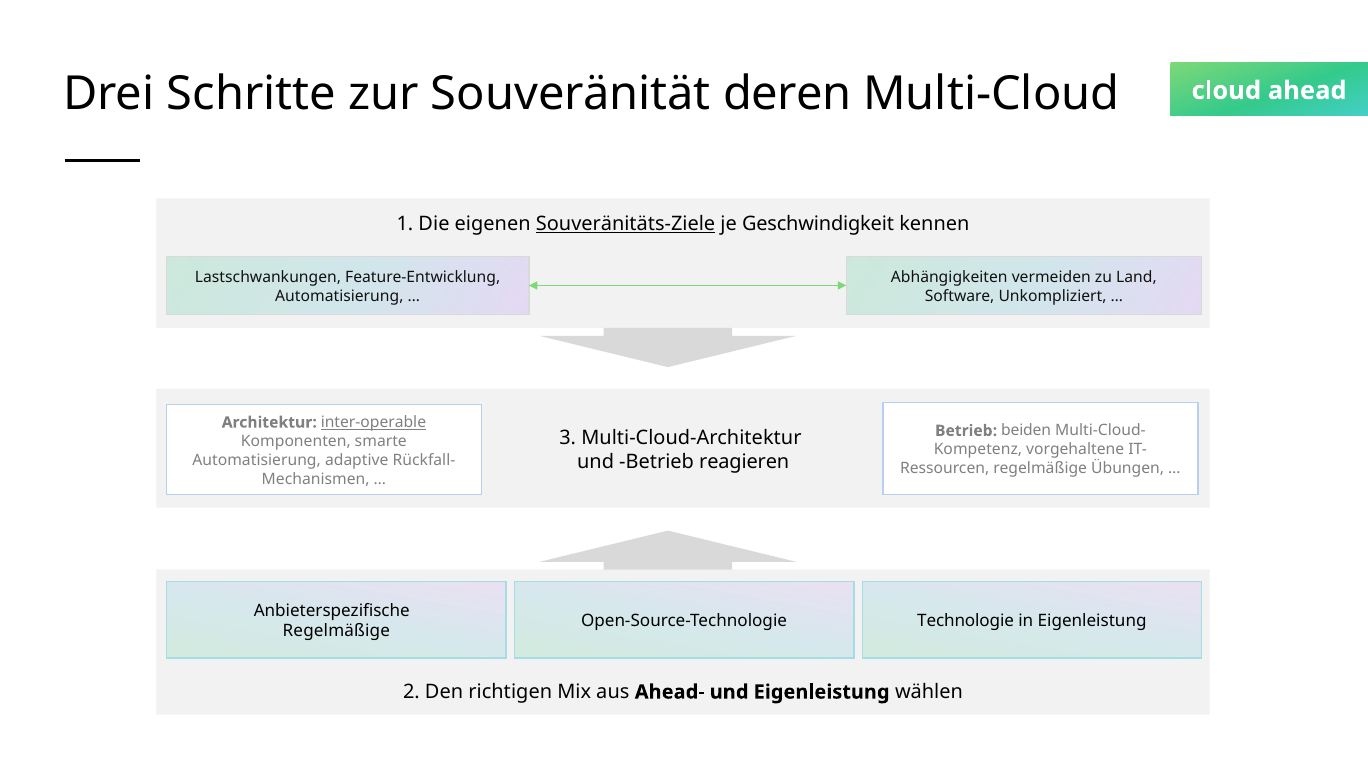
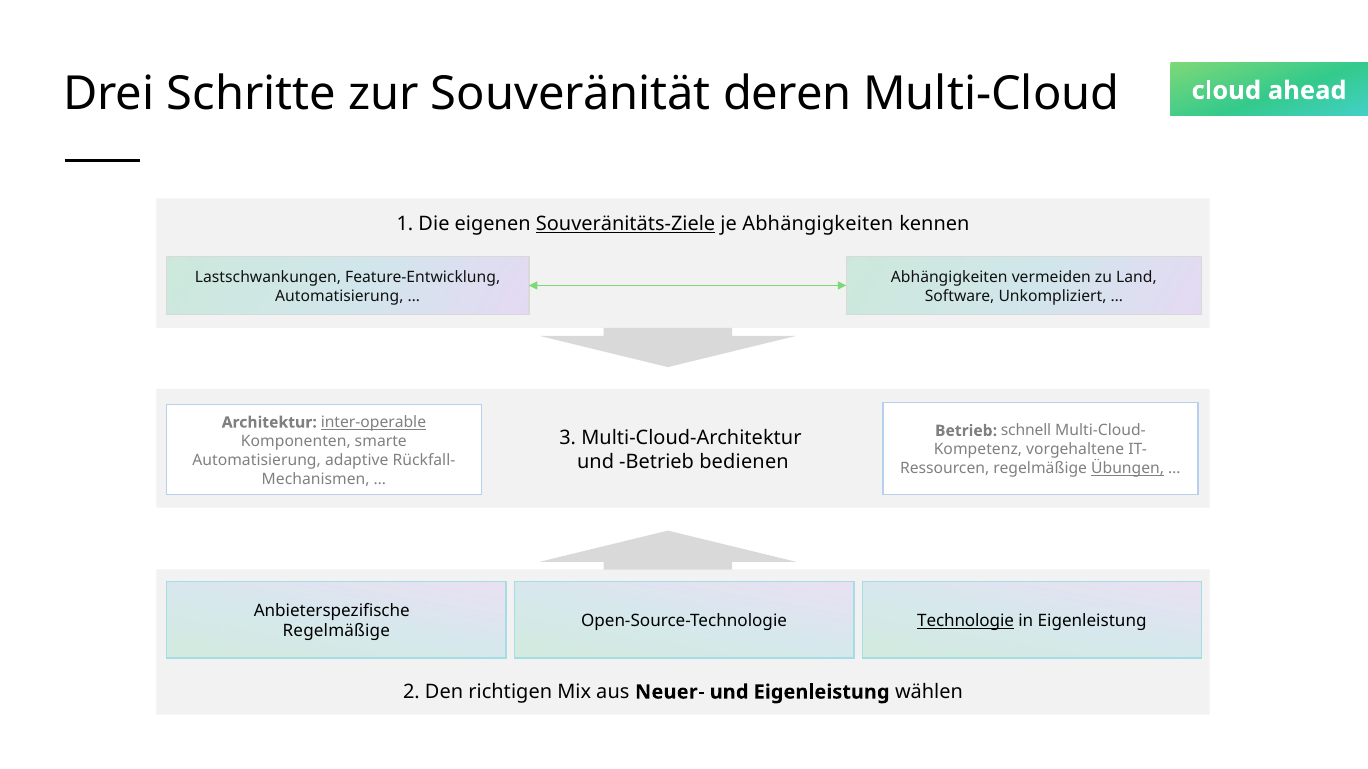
je Geschwindigkeit: Geschwindigkeit -> Abhängigkeiten (818, 224)
beiden: beiden -> schnell (1026, 431)
reagieren: reagieren -> bedienen (744, 462)
Übungen underline: none -> present (1128, 469)
Technologie underline: none -> present (966, 621)
Ahead-: Ahead- -> Neuer- (670, 692)
